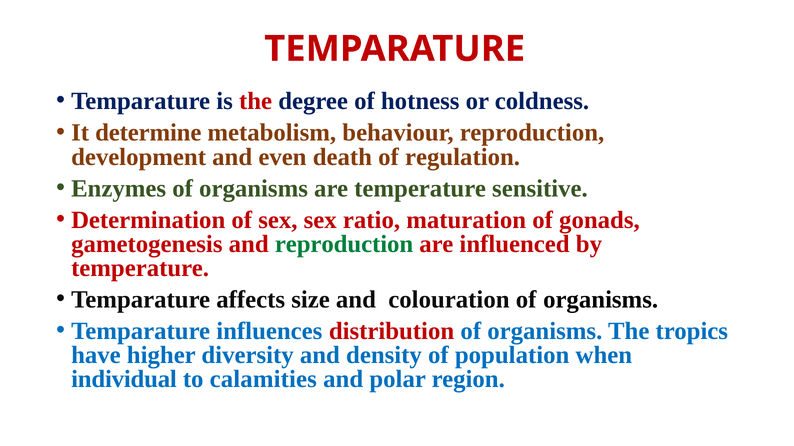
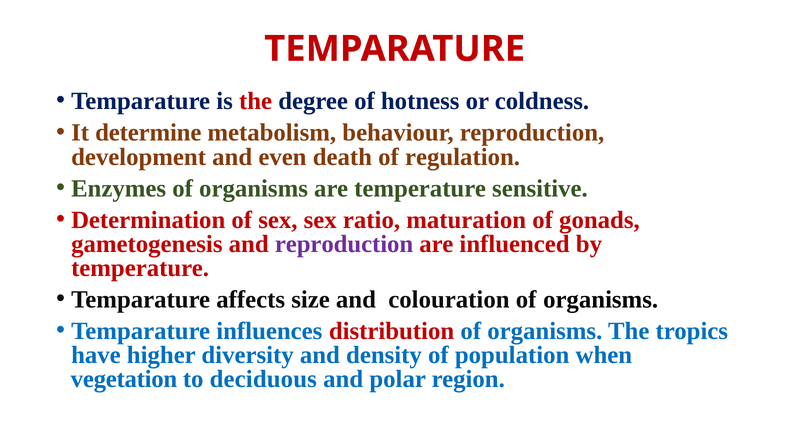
reproduction colour: green -> purple (344, 244)
individual: individual -> vegetation (124, 380)
calamities: calamities -> deciduous (263, 380)
